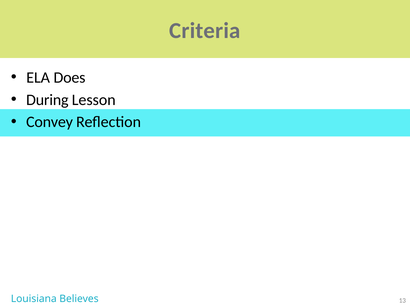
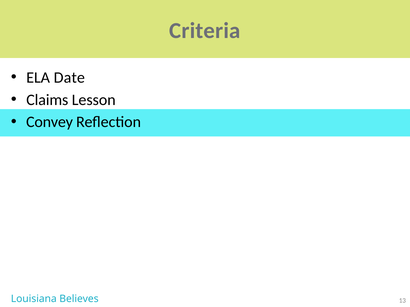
Does: Does -> Date (69, 78)
During: During -> Claims (47, 100)
